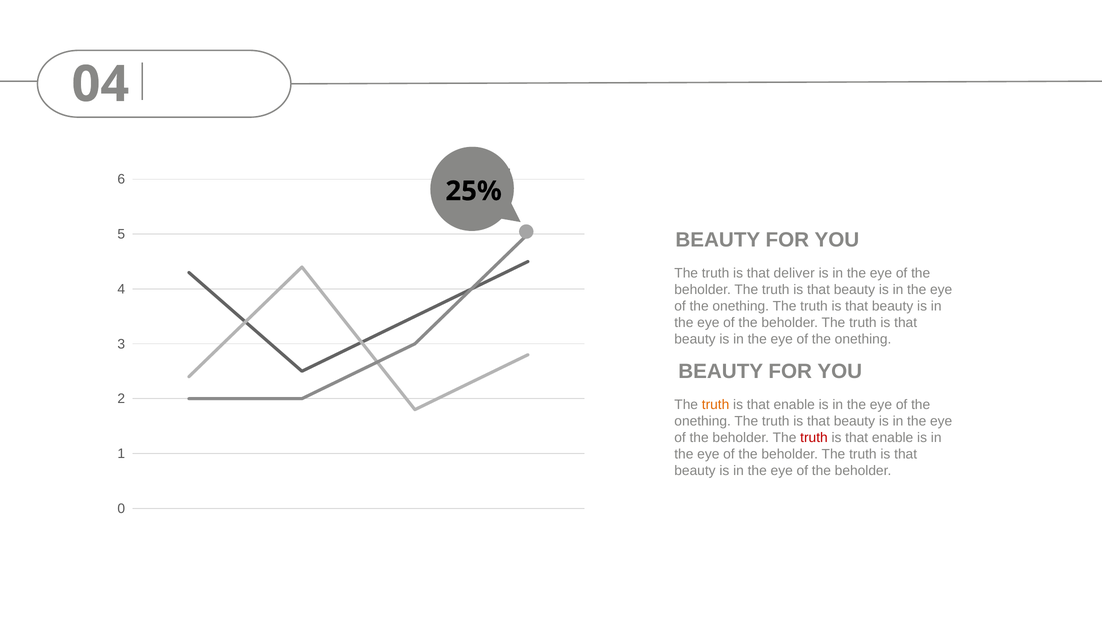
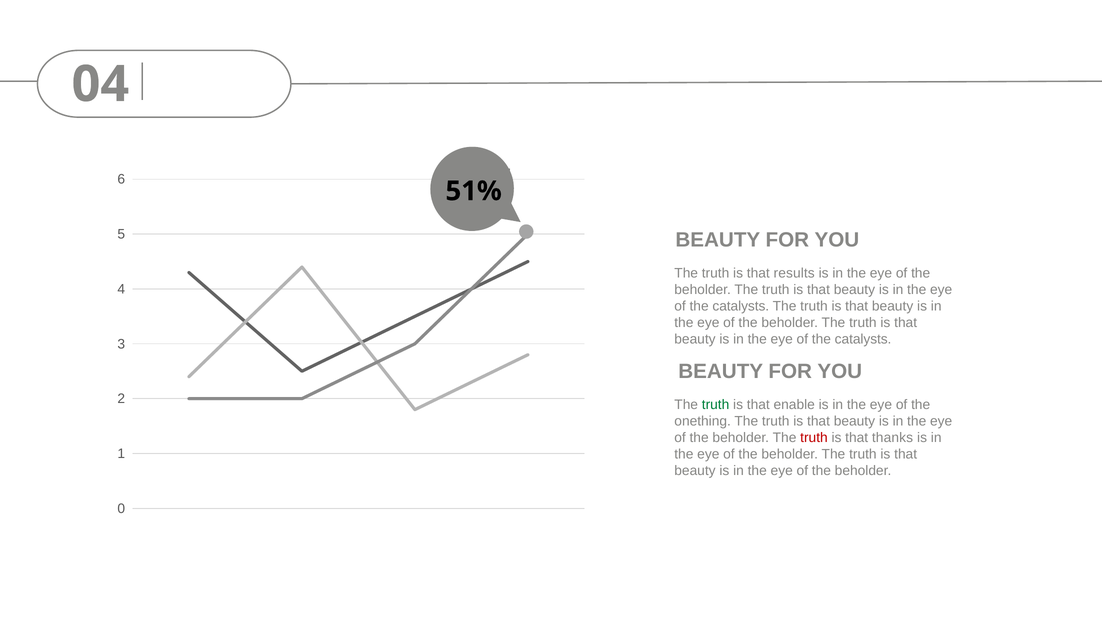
25%: 25% -> 51% (474, 191)
deliver: deliver -> results (794, 273)
onething: onething -> catalysts (741, 306)
onething: onething -> catalysts (863, 339)
truth colour: orange -> green (716, 405)
enable: enable -> thanks (893, 438)
